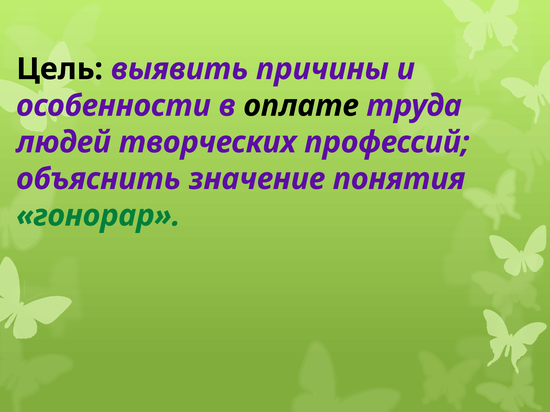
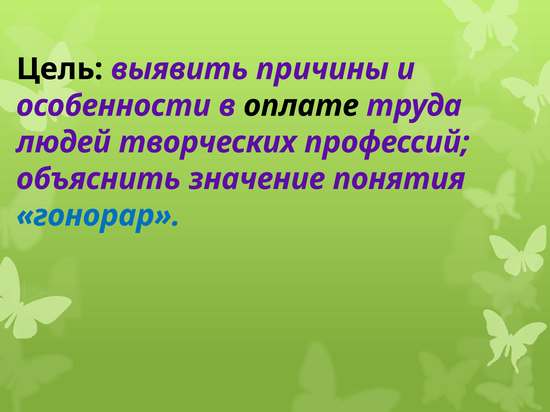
гонорар colour: green -> blue (98, 216)
